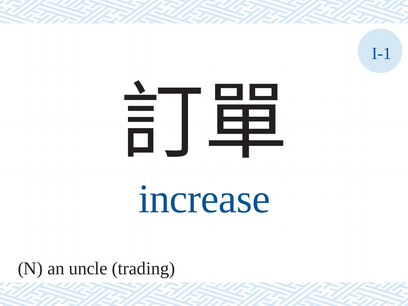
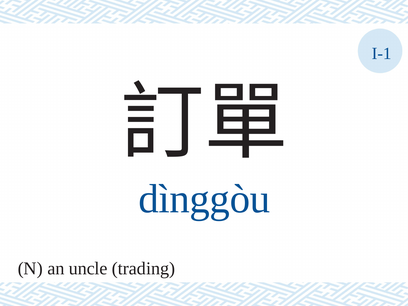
increase: increase -> dìnggòu (204, 199)
